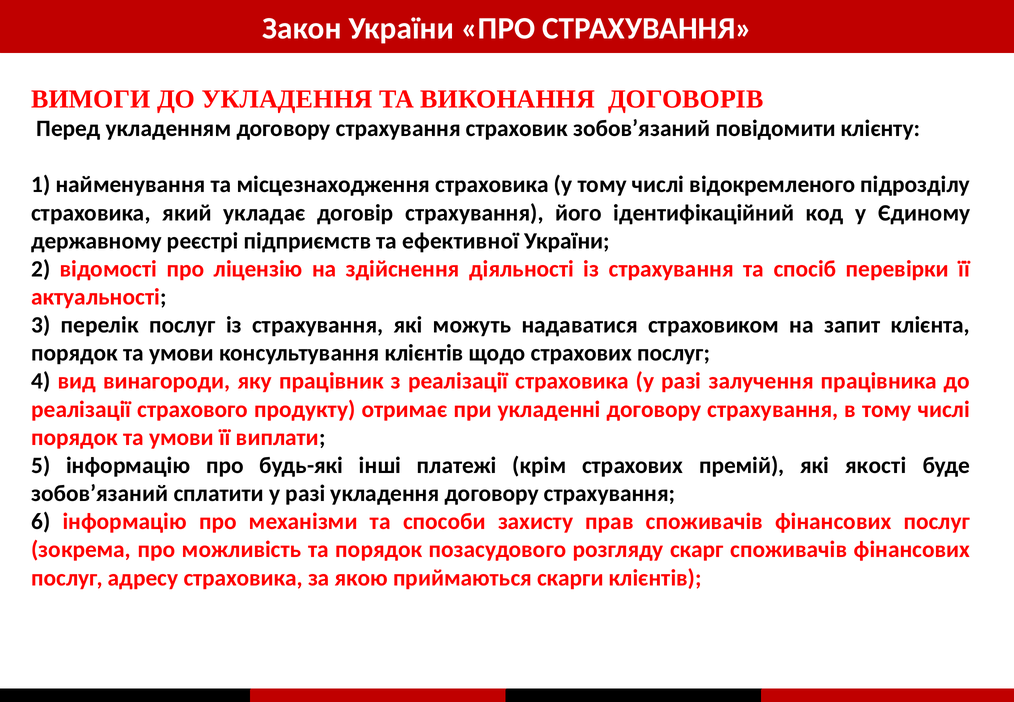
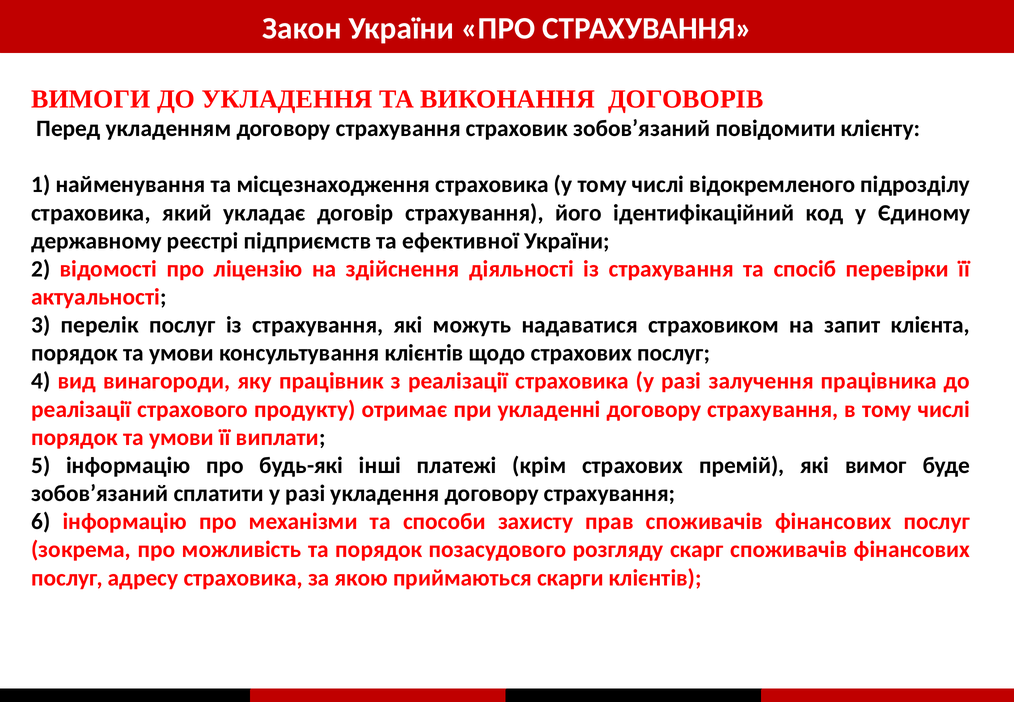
якості: якості -> вимог (876, 466)
